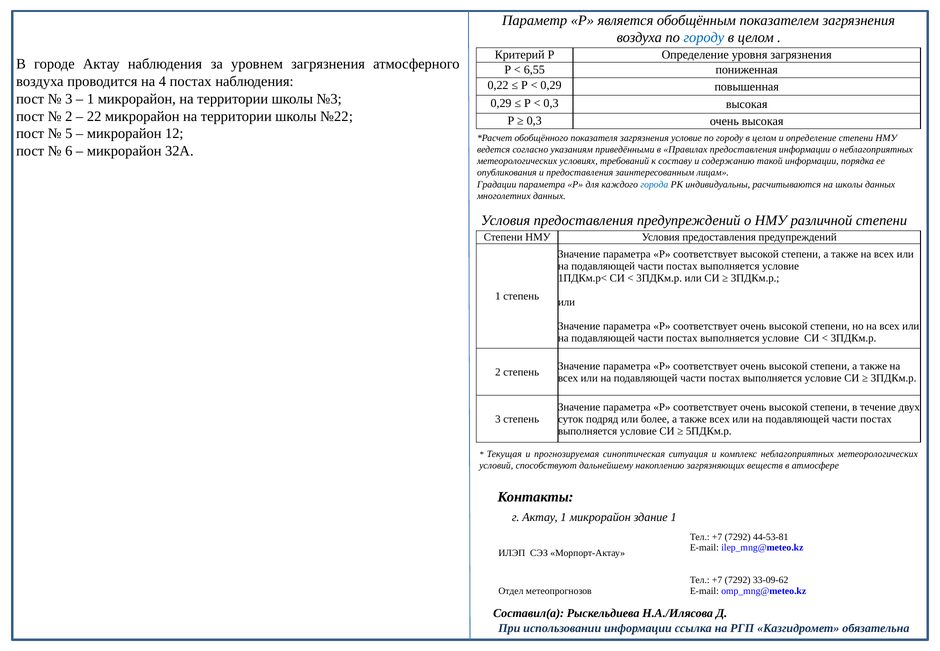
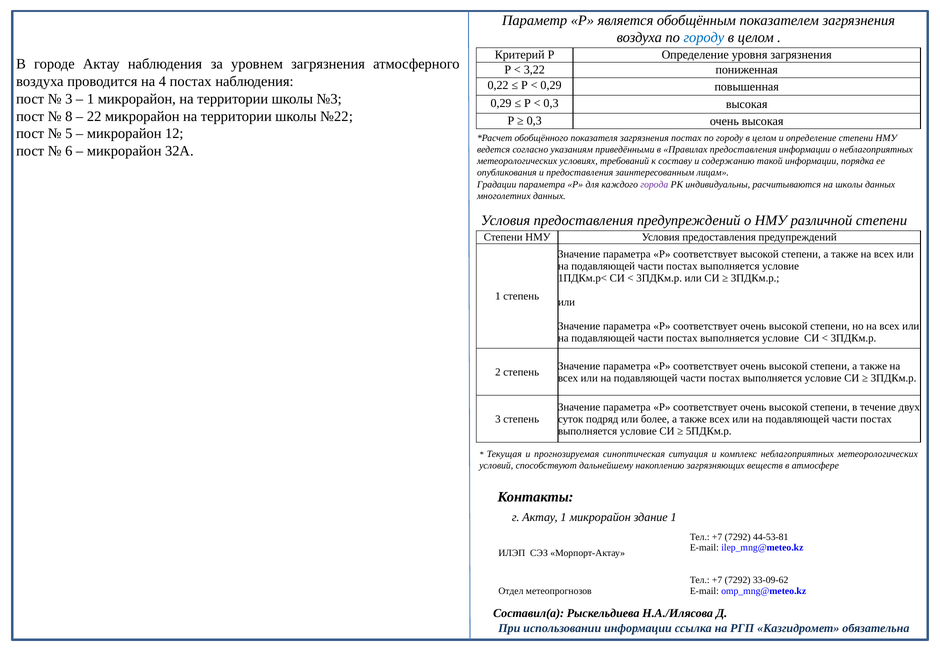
6,55: 6,55 -> 3,22 (534, 70)
2: 2 -> 8 (69, 116)
загрязнения условие: условие -> постах (686, 138)
города colour: blue -> purple (654, 184)
